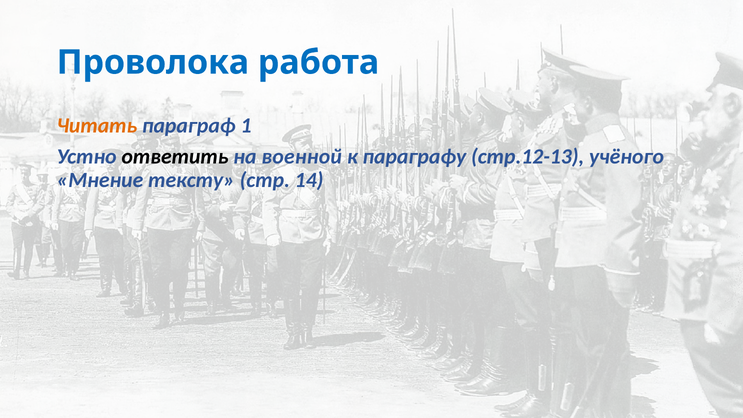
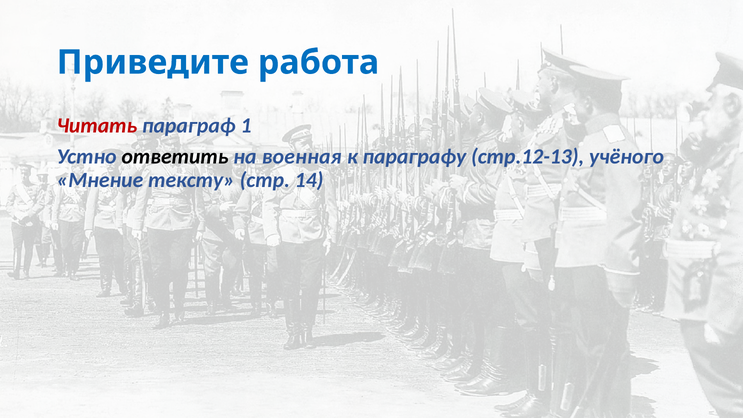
Проволока: Проволока -> Приведите (153, 62)
Читать colour: orange -> red (97, 126)
военной: военной -> военная (302, 157)
